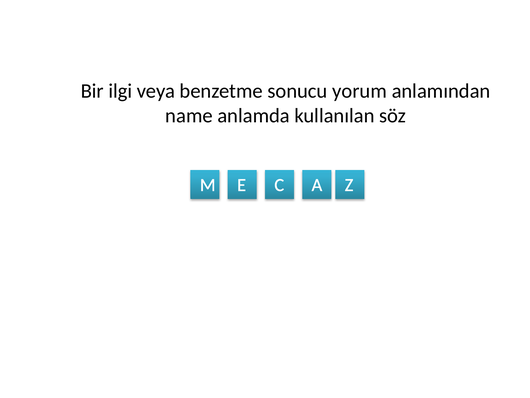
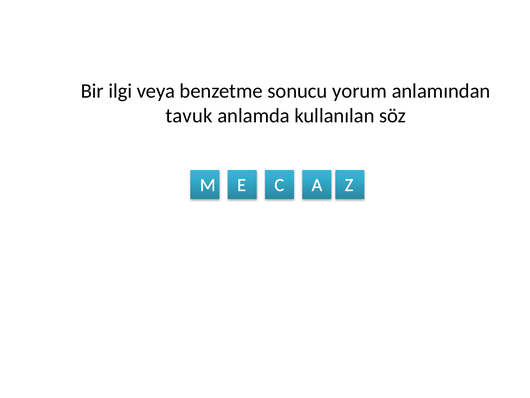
name: name -> tavuk (189, 116)
